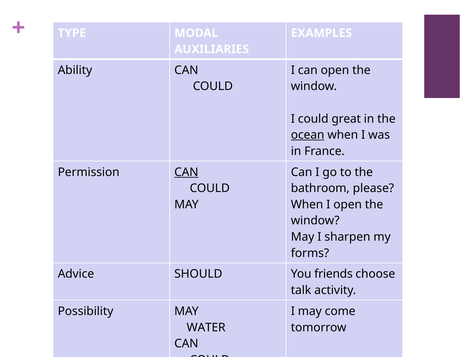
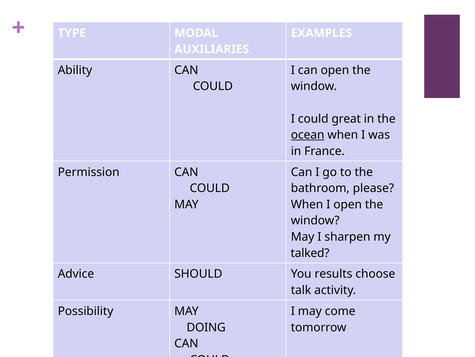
CAN underline: present -> none (186, 172)
forms: forms -> talked (310, 253)
friends: friends -> results (333, 273)
WATER: WATER -> DOING (206, 327)
